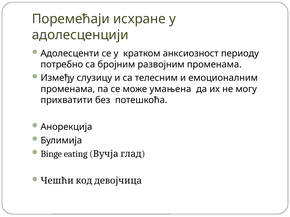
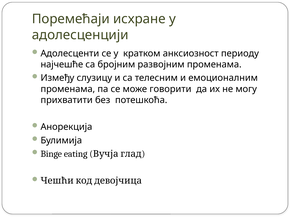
потребно: потребно -> најчешће (62, 65)
умањена: умањена -> говорити (170, 89)
